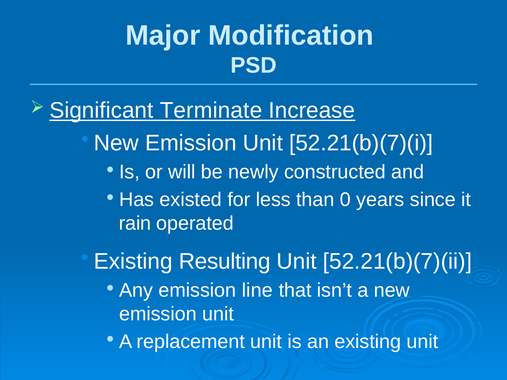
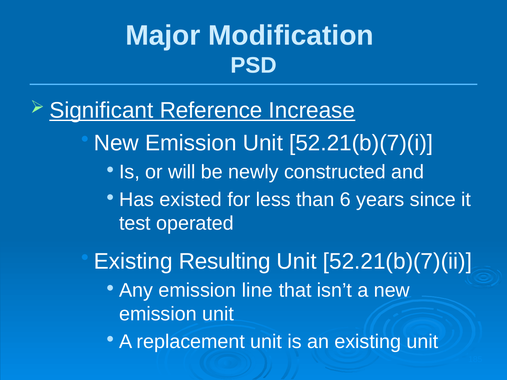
Terminate: Terminate -> Reference (211, 111)
0: 0 -> 6 (345, 200)
rain: rain -> test (135, 224)
